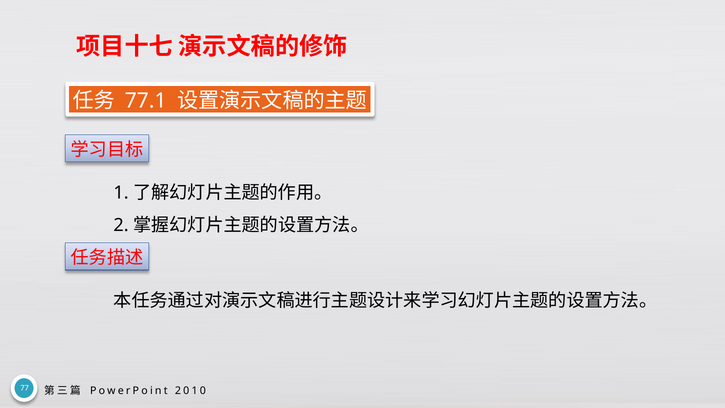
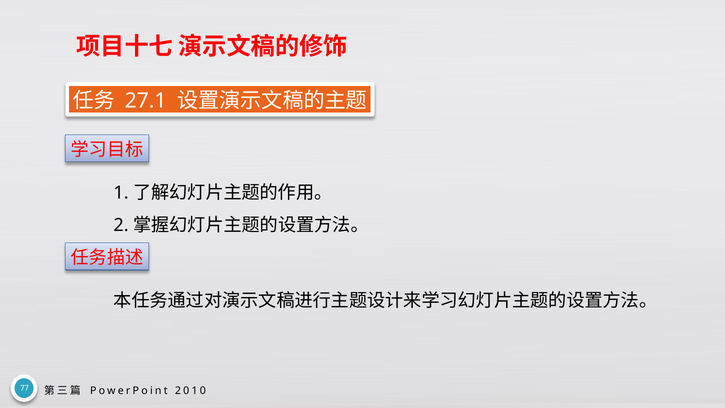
77.1: 77.1 -> 27.1 (146, 101)
